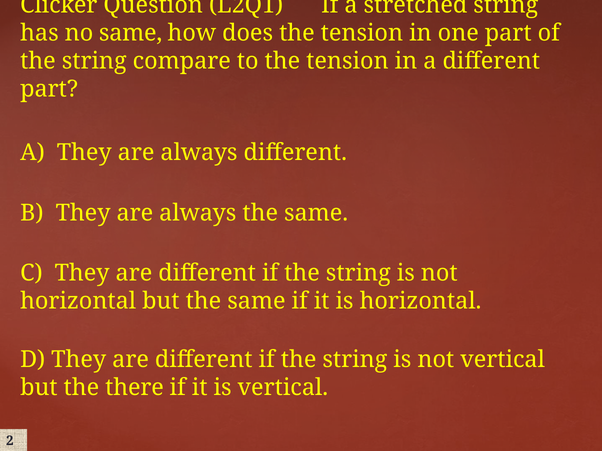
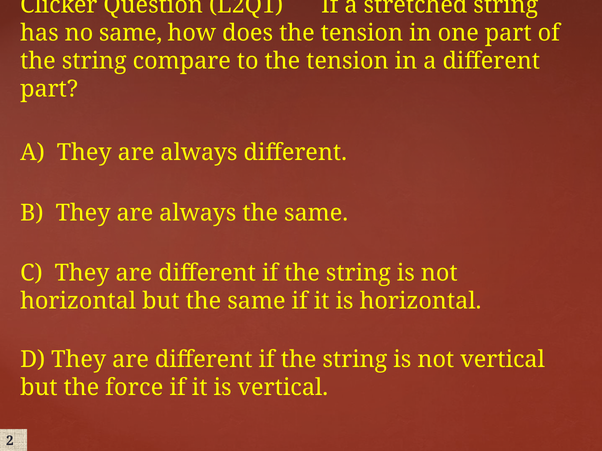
there: there -> force (134, 388)
